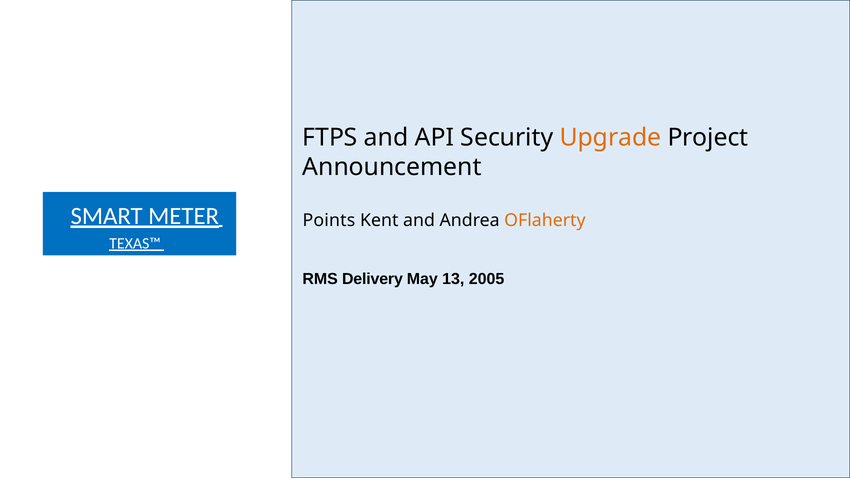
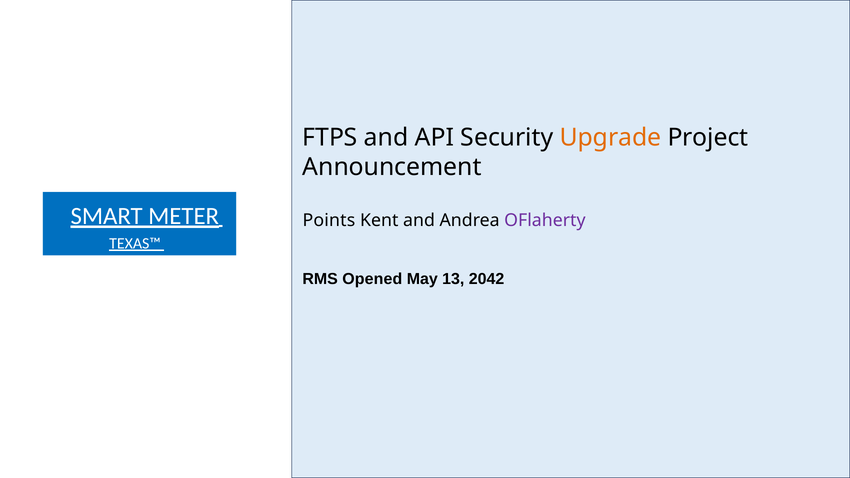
OFlaherty colour: orange -> purple (545, 221)
Delivery: Delivery -> Opened (372, 279)
2005: 2005 -> 2042 (487, 279)
